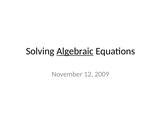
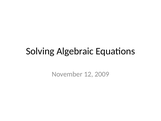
Algebraic underline: present -> none (75, 51)
